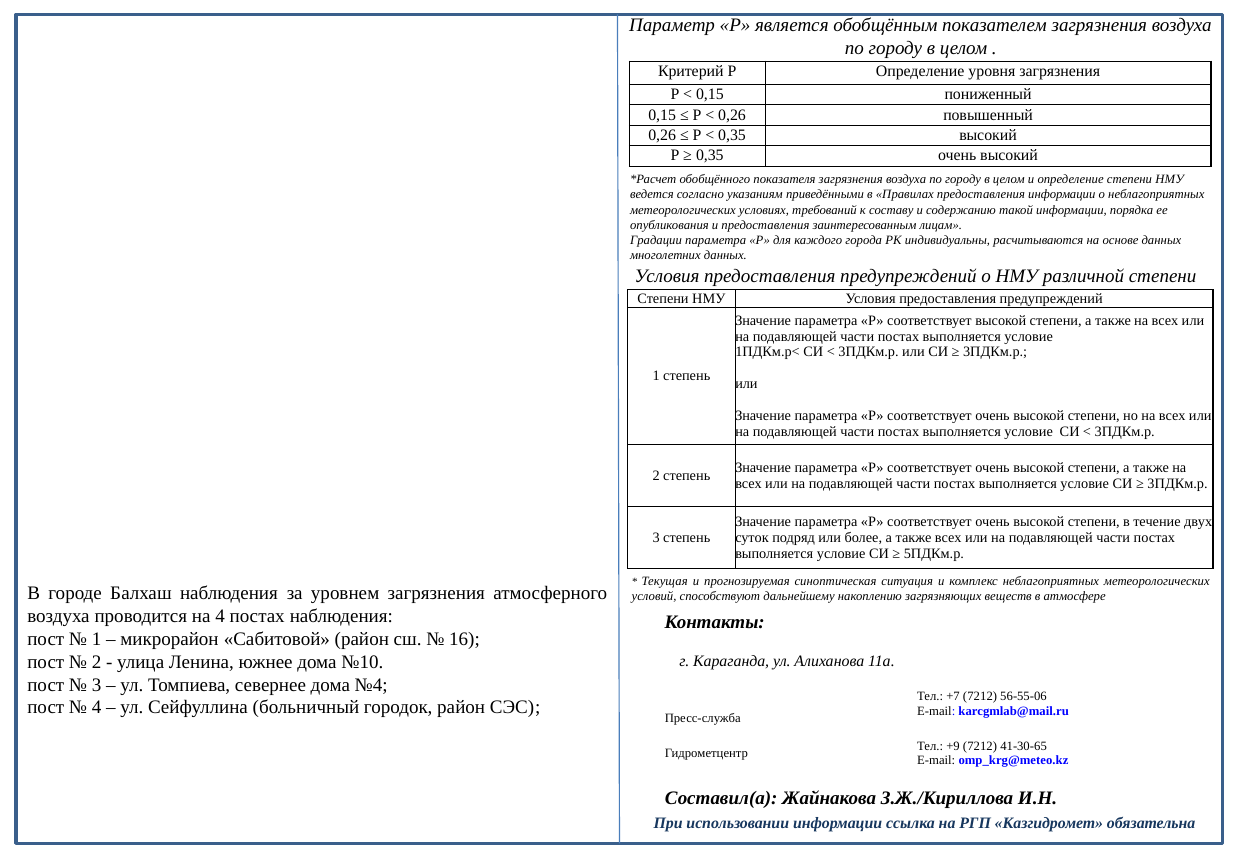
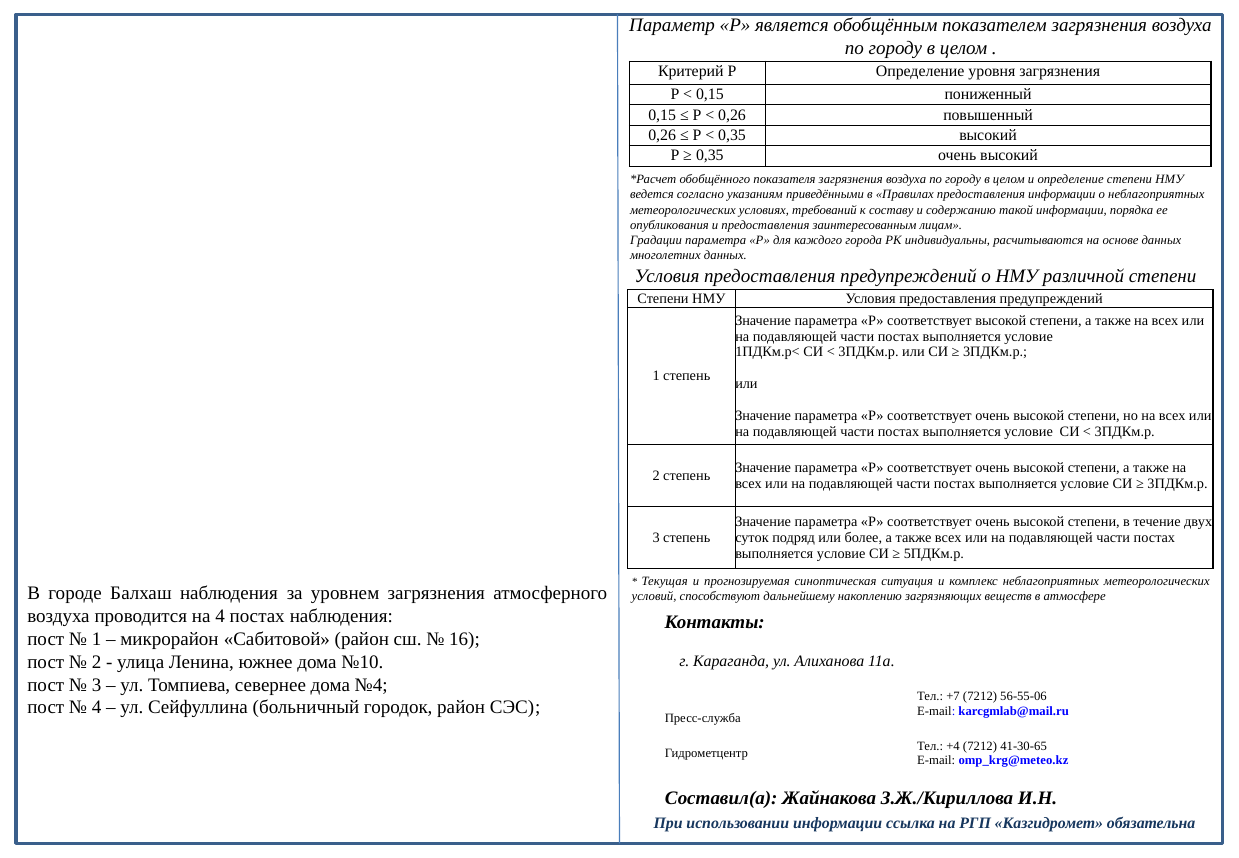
+9: +9 -> +4 (953, 746)
